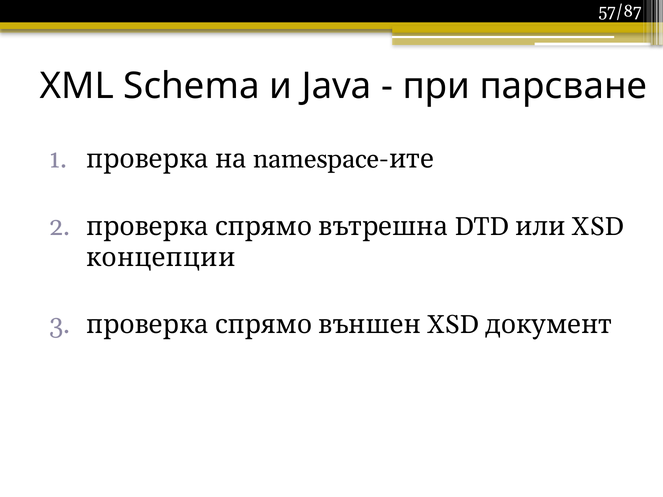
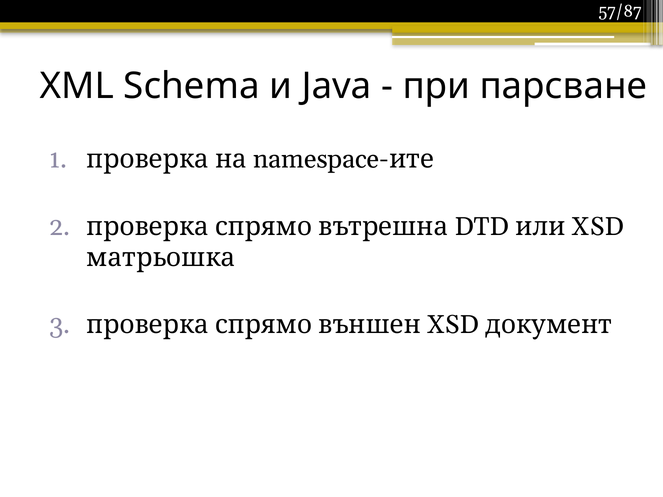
концепции: концепции -> матрьошка (161, 258)
